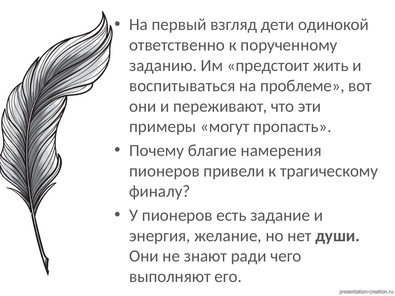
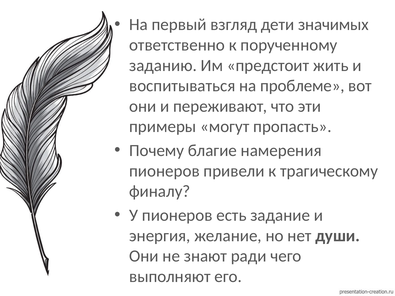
одинокой: одинокой -> значимых (333, 25)
